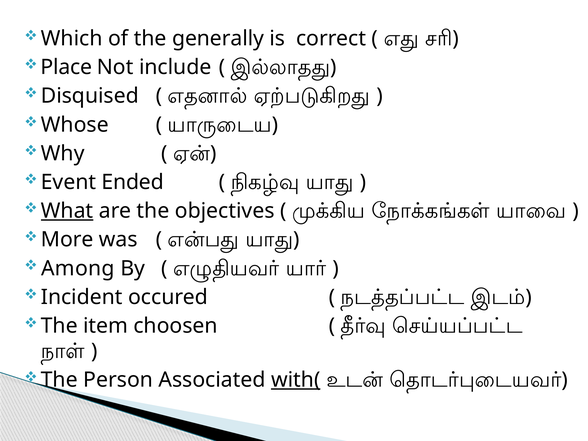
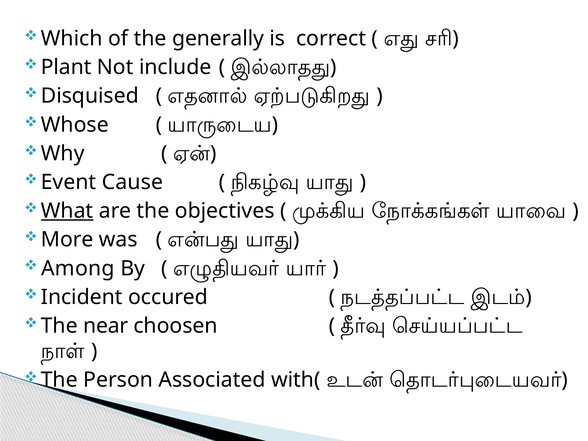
Place: Place -> Plant (66, 67)
Ended: Ended -> Cause (132, 182)
item: item -> near (106, 326)
with( underline: present -> none (296, 380)
